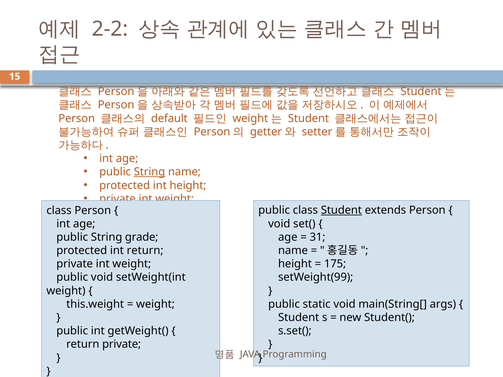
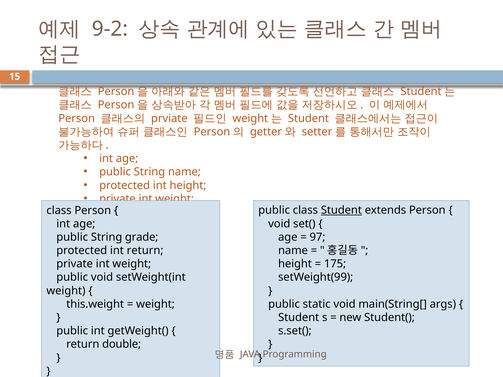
2-2: 2-2 -> 9-2 (110, 29)
default: default -> prviate (169, 118)
String underline: present -> none (149, 172)
31: 31 -> 97 (317, 237)
private: private -> double (122, 345)
